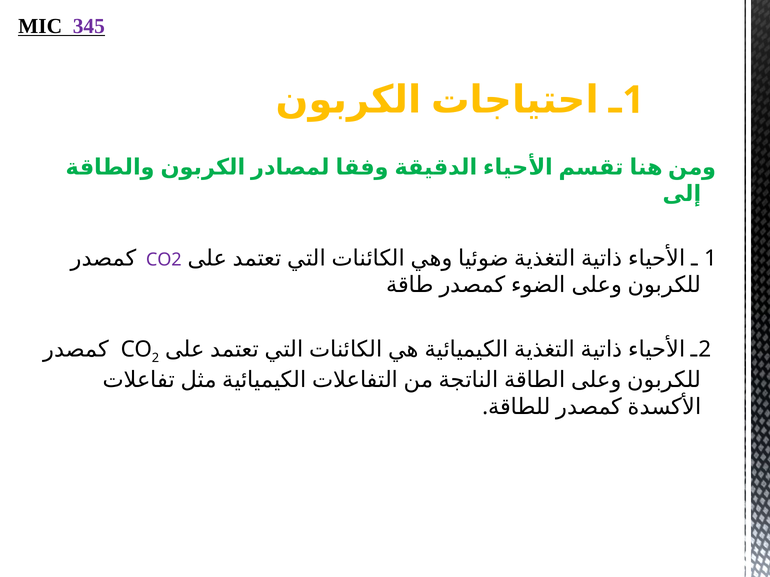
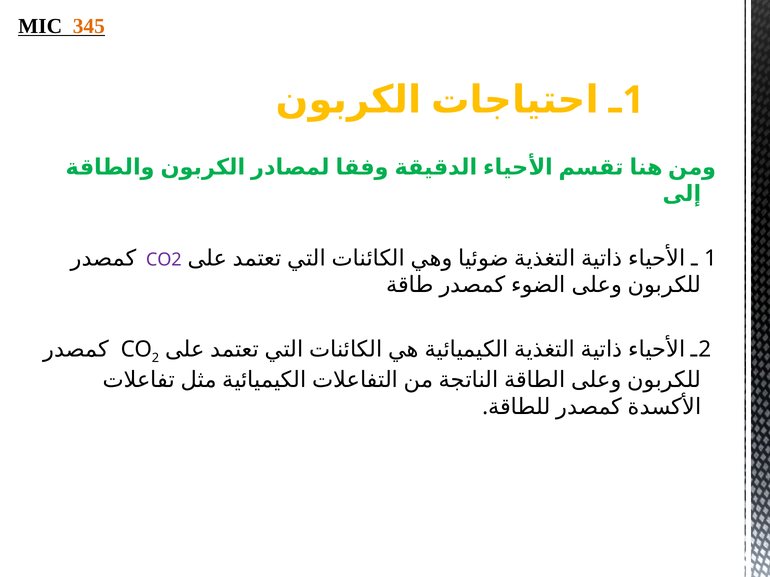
345 colour: purple -> orange (89, 26)
